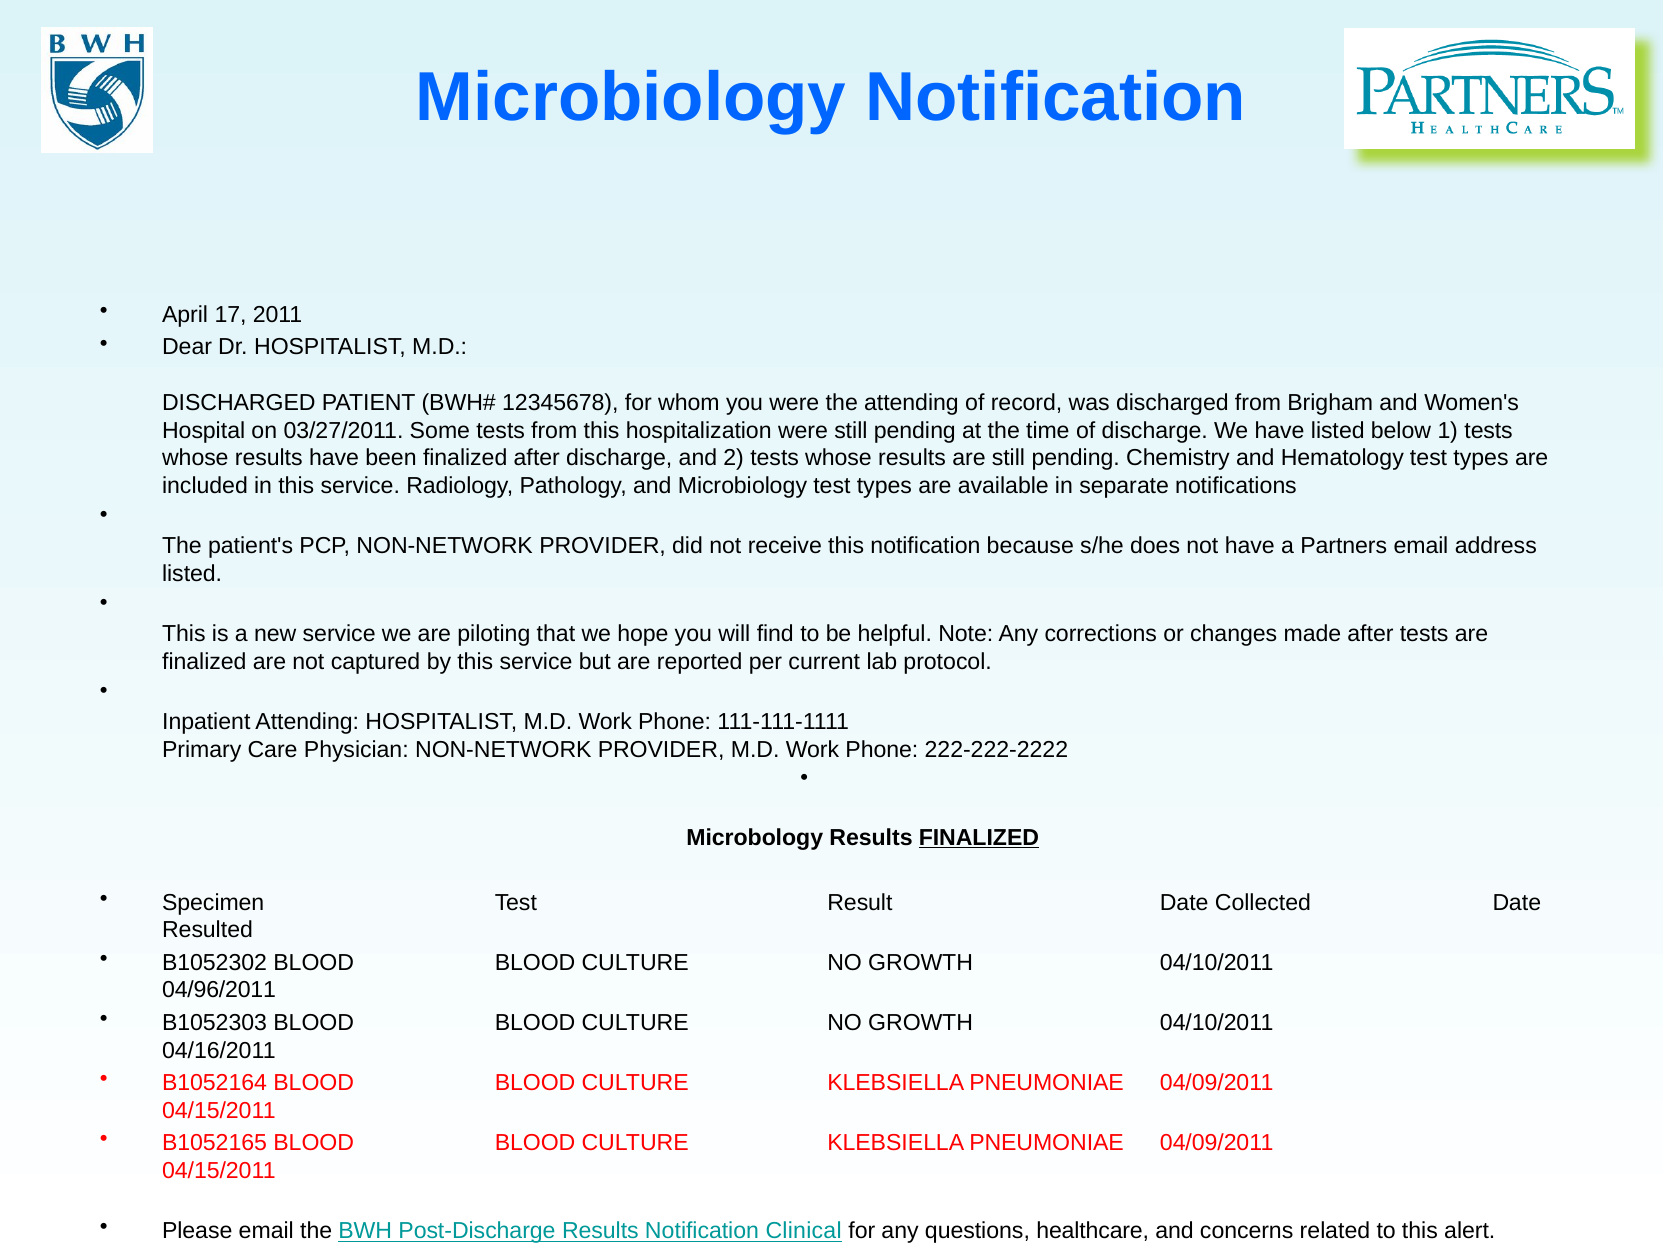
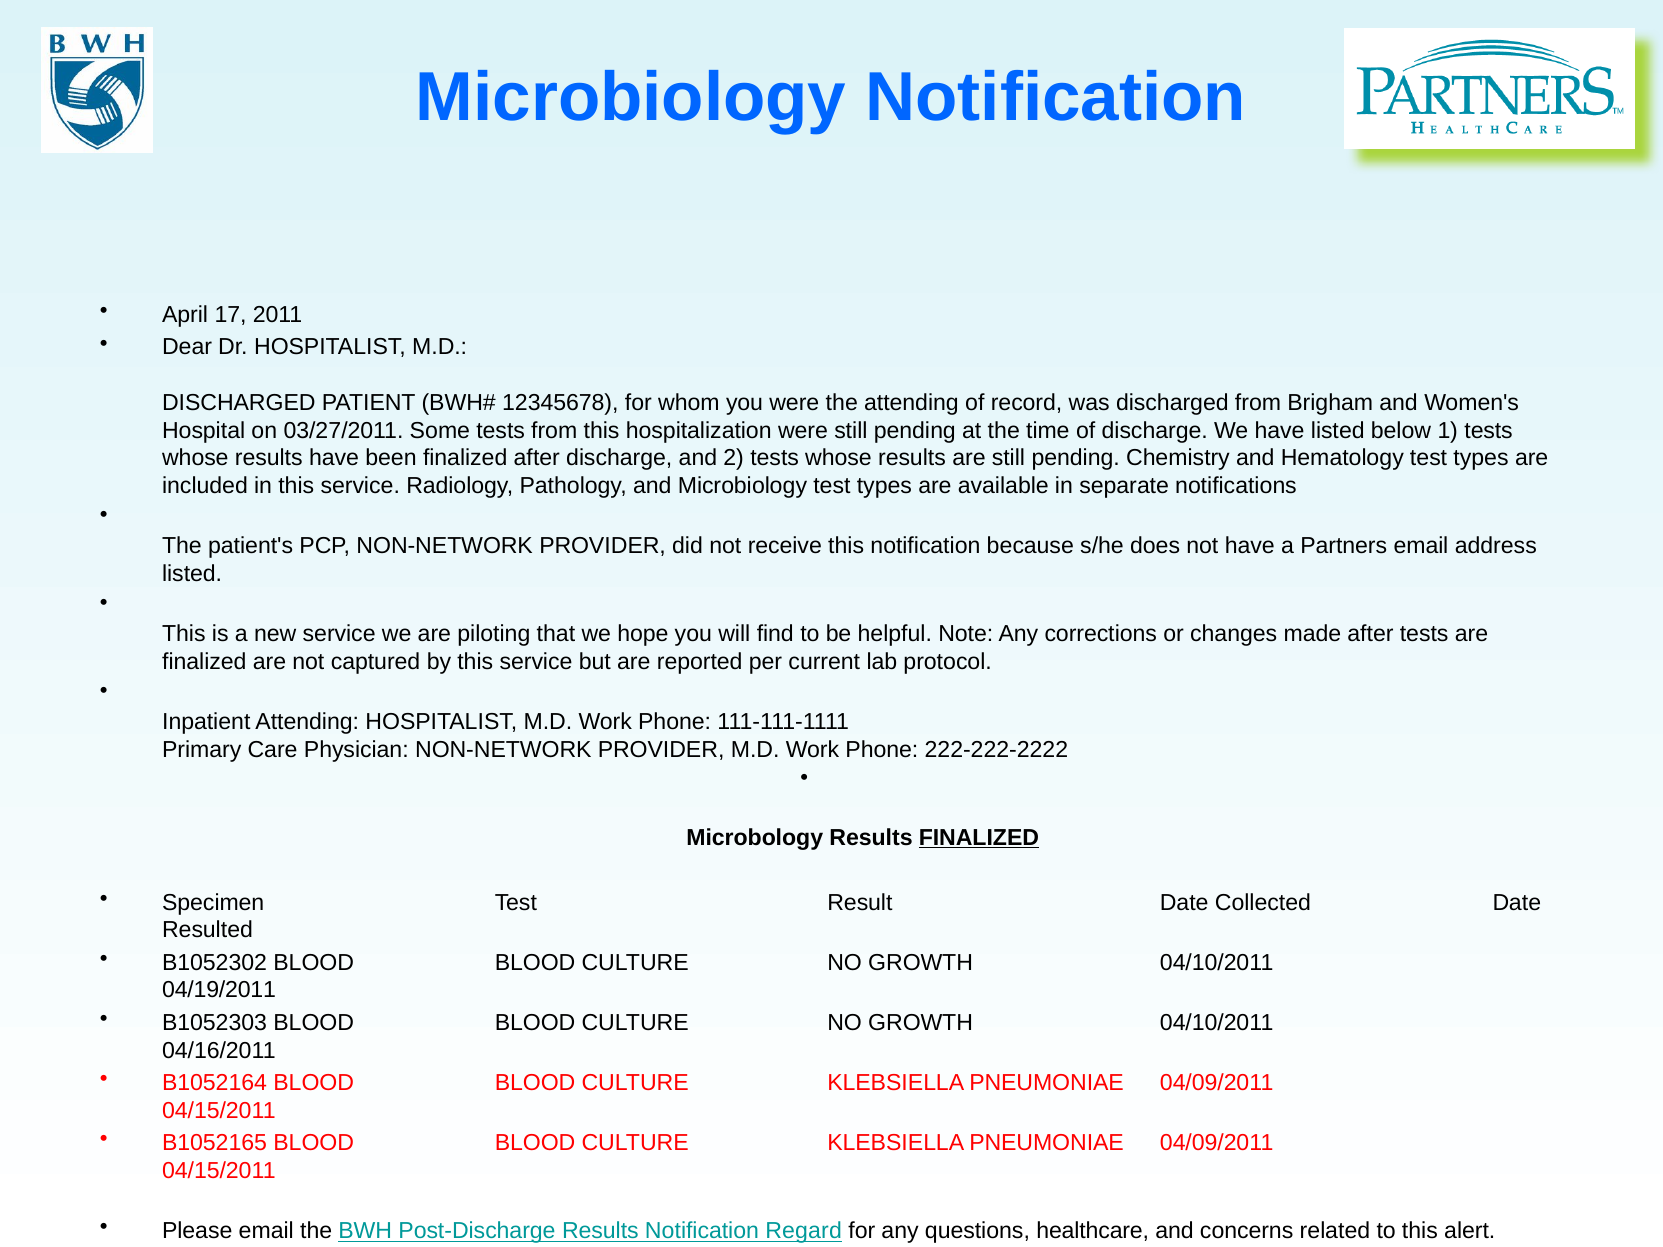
04/96/2011: 04/96/2011 -> 04/19/2011 (219, 991)
Clinical: Clinical -> Regard (804, 1231)
